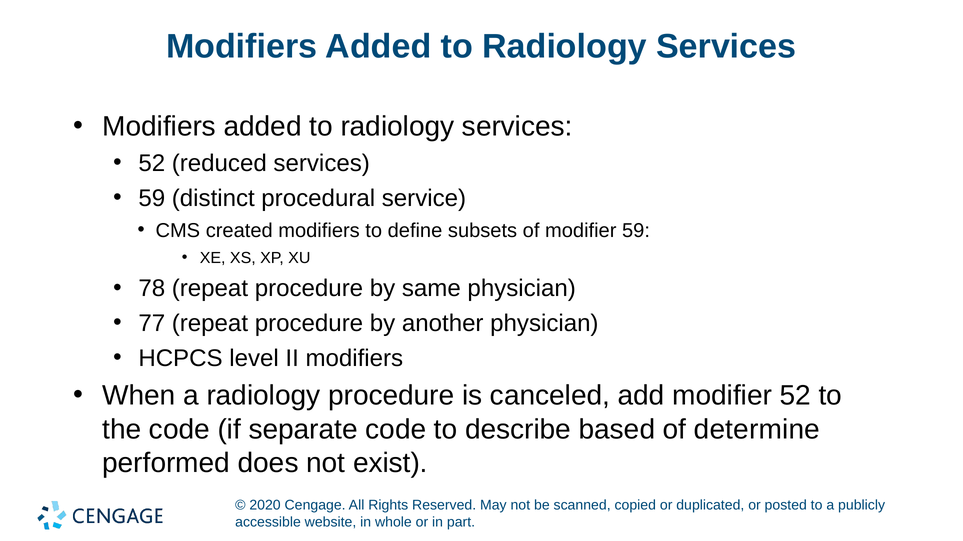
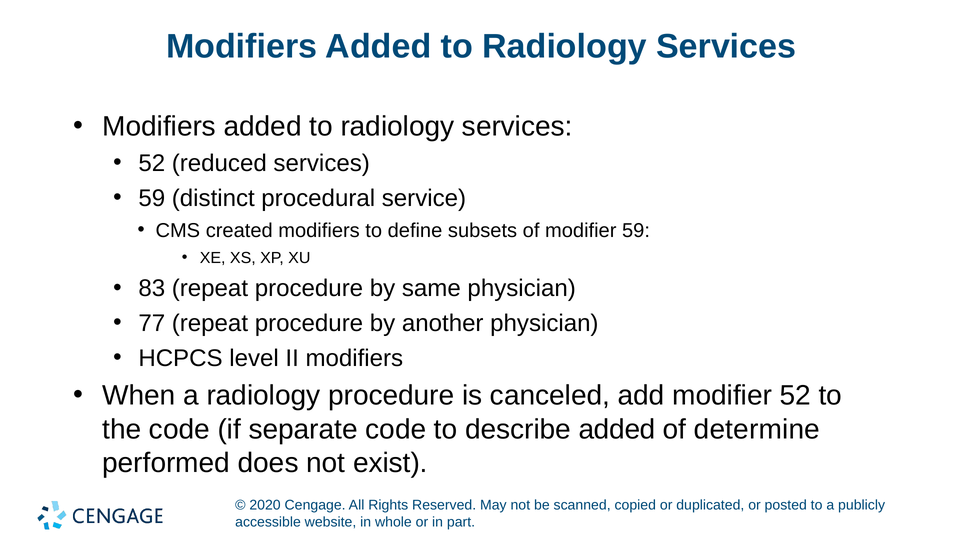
78: 78 -> 83 (152, 289)
describe based: based -> added (617, 430)
